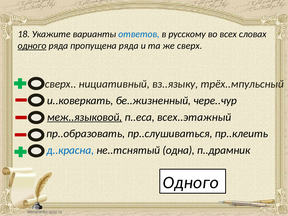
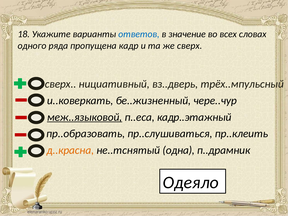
русскому: русскому -> значение (187, 34)
одного underline: present -> none (32, 46)
пропущена ряда: ряда -> кадр (129, 46)
вз..языку: вз..языку -> вз..дверь (175, 84)
всех..этажный: всех..этажный -> кадр..этажный (194, 117)
д..красна colour: blue -> orange (70, 150)
Одного: Одного -> Одеяло (191, 182)
